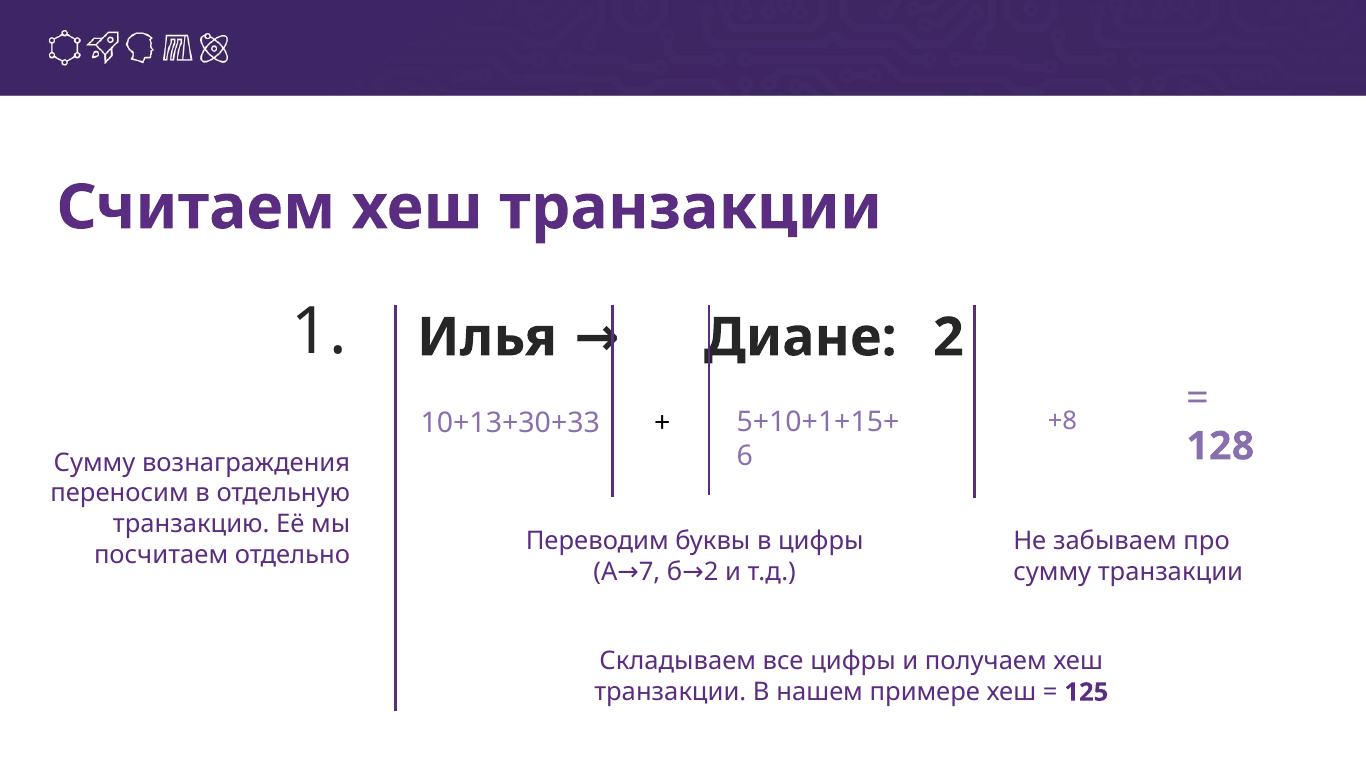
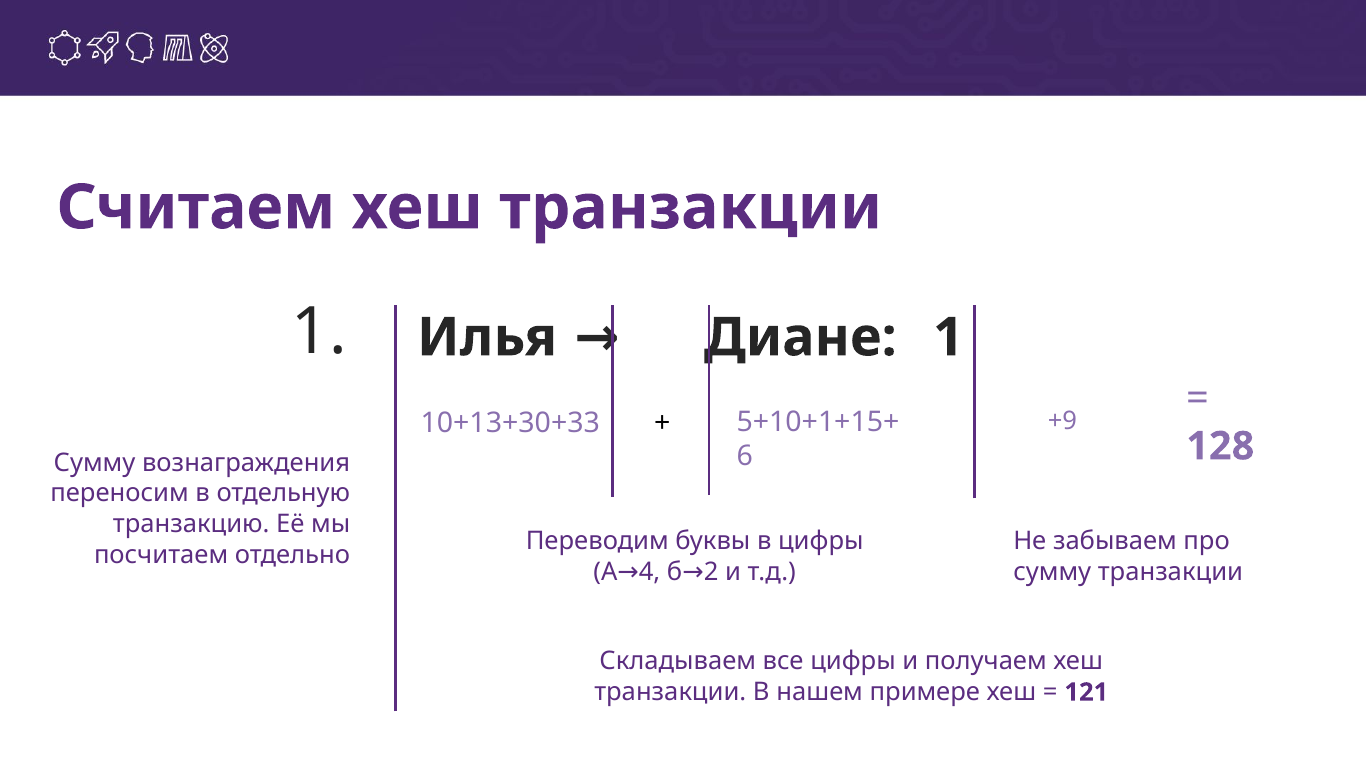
Диане 2: 2 -> 1 (948, 338)
+8: +8 -> +9 (1062, 421)
7: 7 -> 4 (650, 572)
125: 125 -> 121 (1086, 693)
